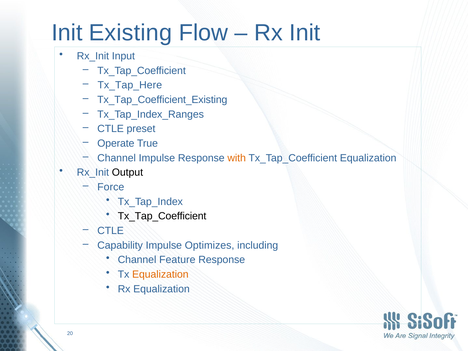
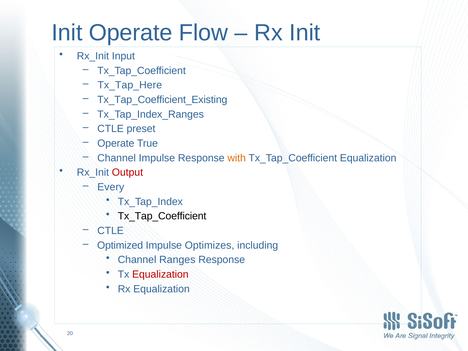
Init Existing: Existing -> Operate (131, 33)
Output colour: black -> red (127, 173)
Force: Force -> Every (111, 187)
Capability: Capability -> Optimized (120, 245)
Feature: Feature -> Ranges (177, 260)
Equalization colour: orange -> red (160, 274)
